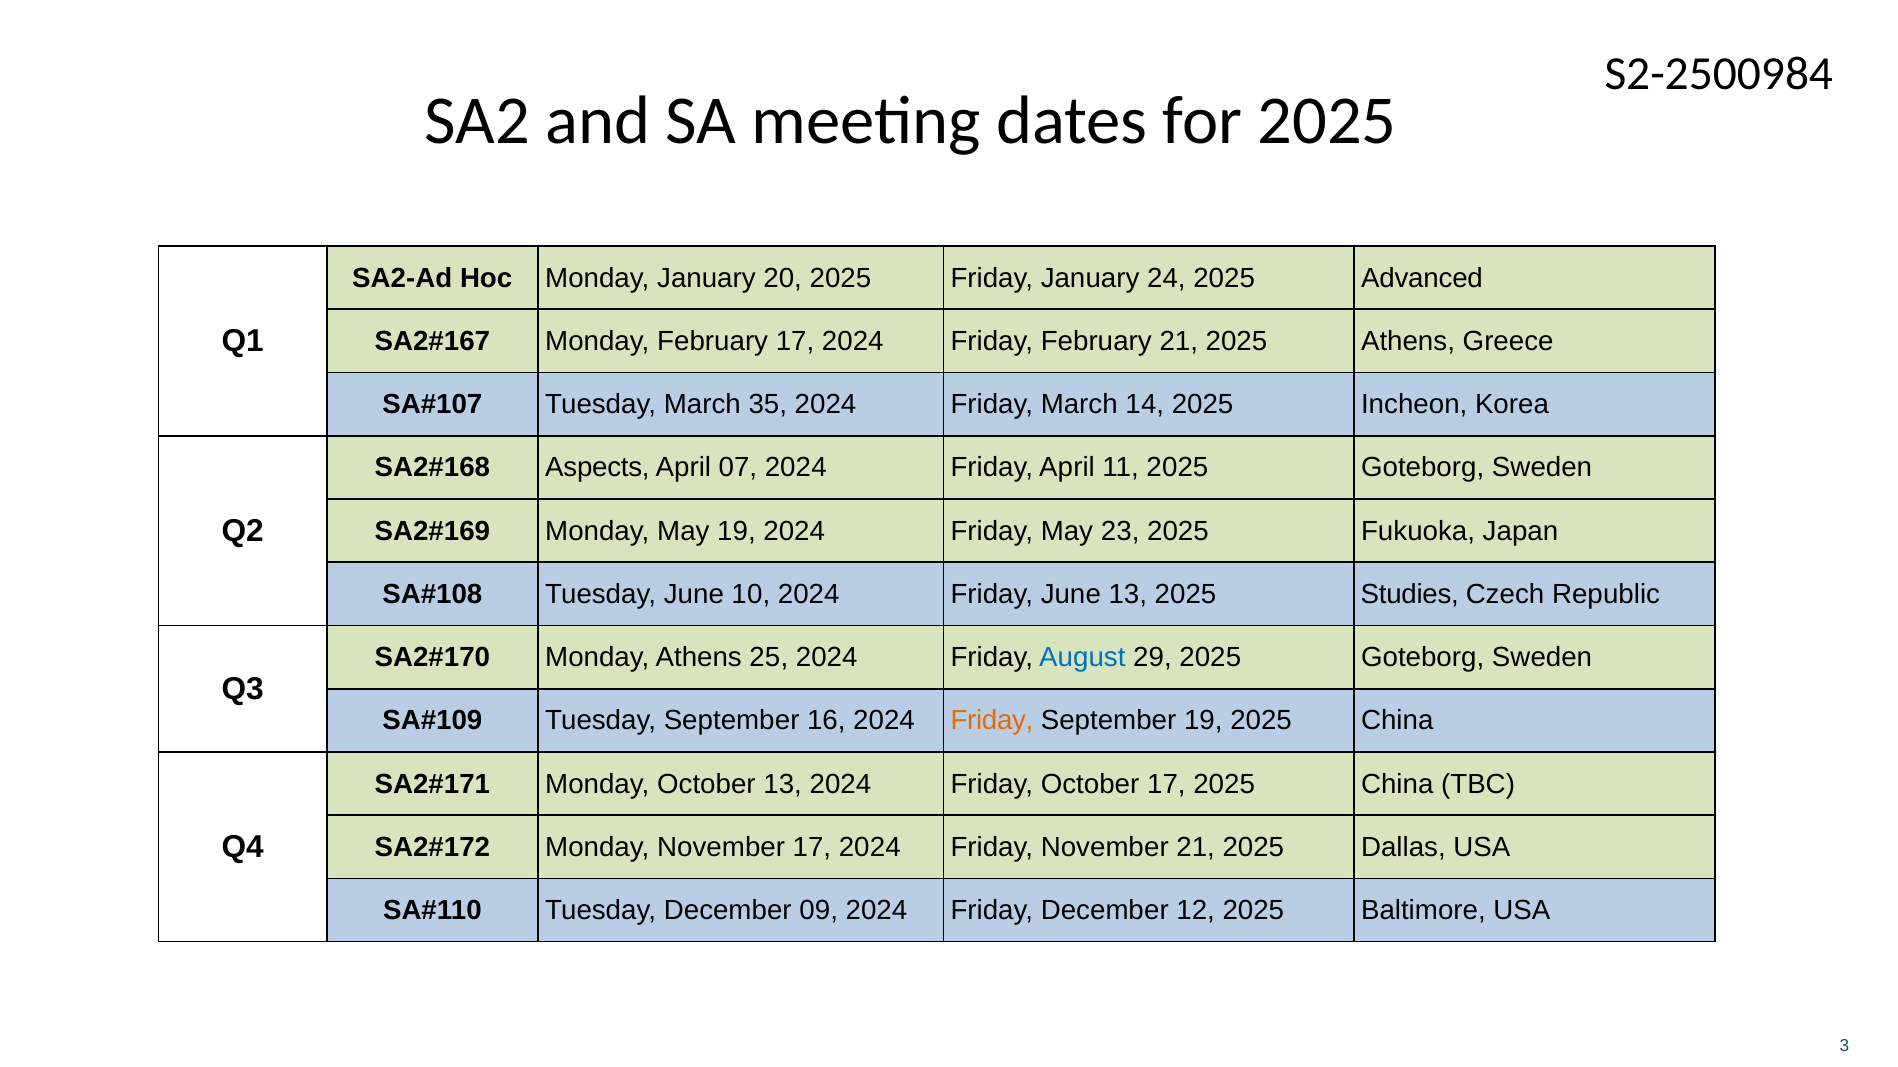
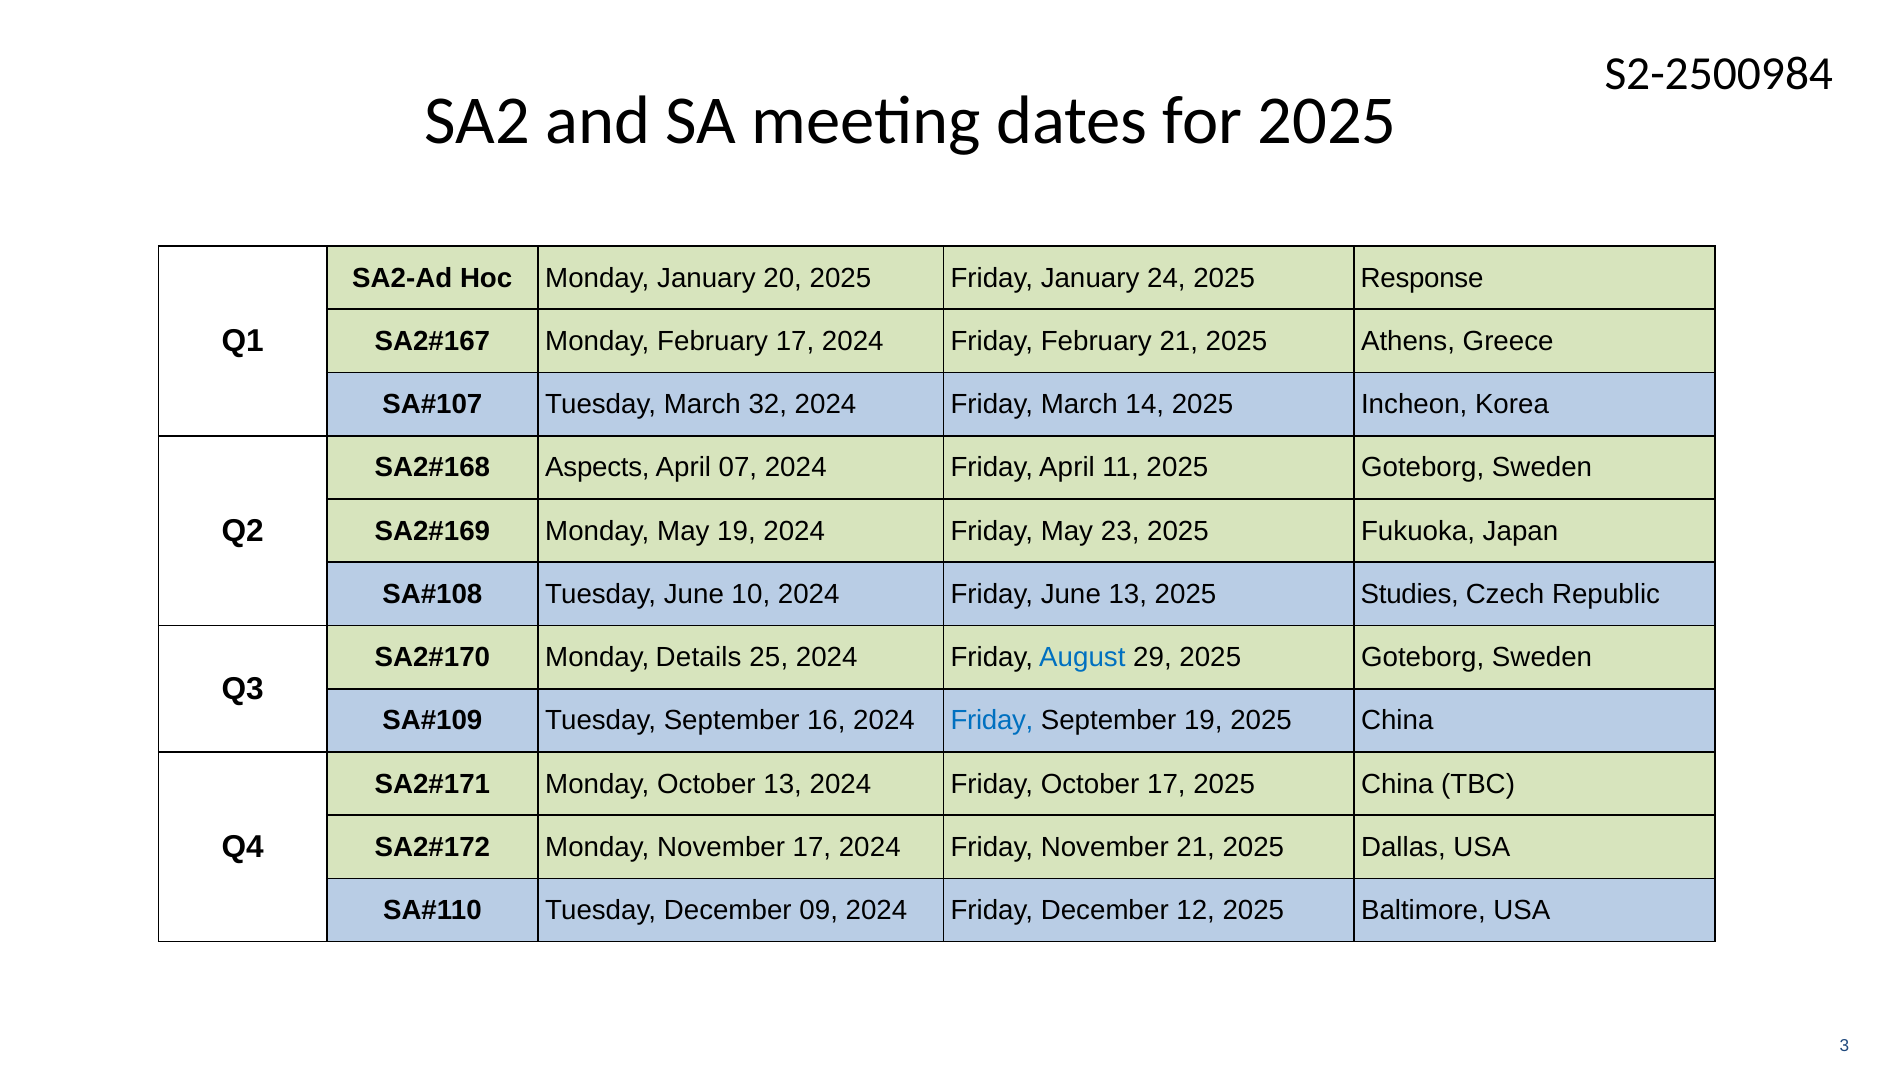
Advanced: Advanced -> Response (1422, 278)
35: 35 -> 32 (768, 405)
Monday Athens: Athens -> Details (699, 658)
Friday colour: orange -> blue (992, 721)
